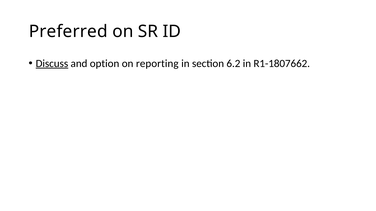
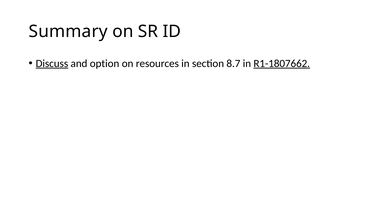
Preferred: Preferred -> Summary (68, 32)
reporting: reporting -> resources (157, 64)
6.2: 6.2 -> 8.7 (233, 64)
R1-1807662 underline: none -> present (282, 64)
